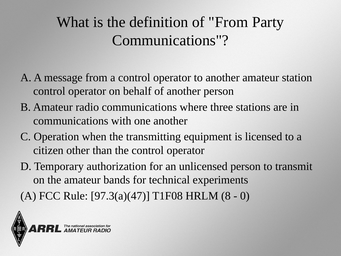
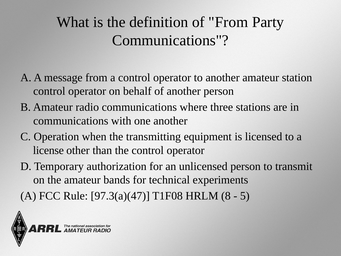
citizen: citizen -> license (48, 150)
0: 0 -> 5 (245, 196)
